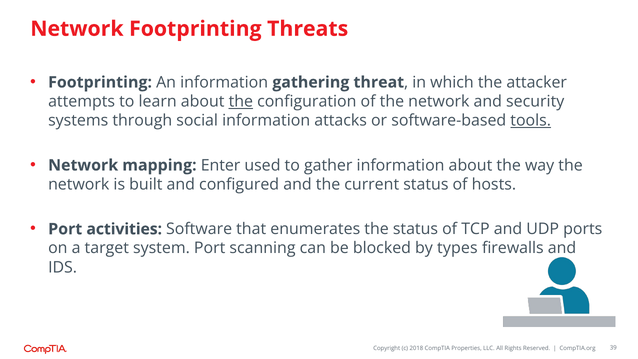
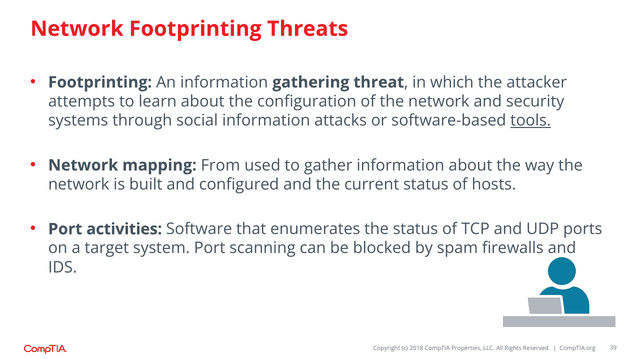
the underline: present -> none (241, 101)
Enter: Enter -> From (220, 165)
types: types -> spam (457, 248)
